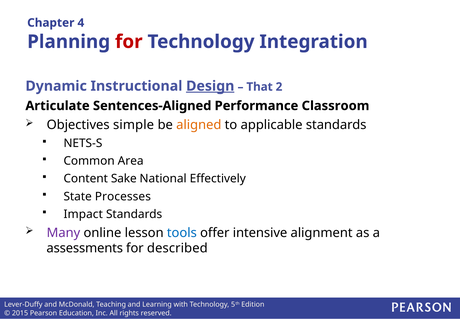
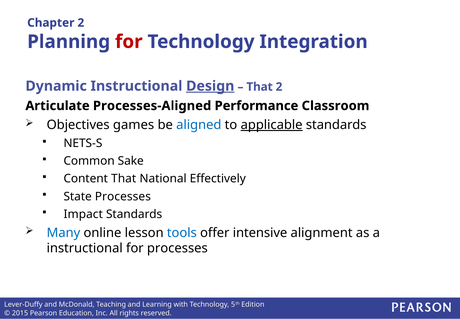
Chapter 4: 4 -> 2 (81, 23)
Sentences-Aligned: Sentences-Aligned -> Processes-Aligned (152, 106)
simple: simple -> games (134, 125)
aligned colour: orange -> blue (199, 125)
applicable underline: none -> present (272, 125)
Area: Area -> Sake (131, 161)
Content Sake: Sake -> That (124, 178)
Many colour: purple -> blue (63, 232)
assessments: assessments -> instructional (85, 248)
for described: described -> processes (177, 248)
